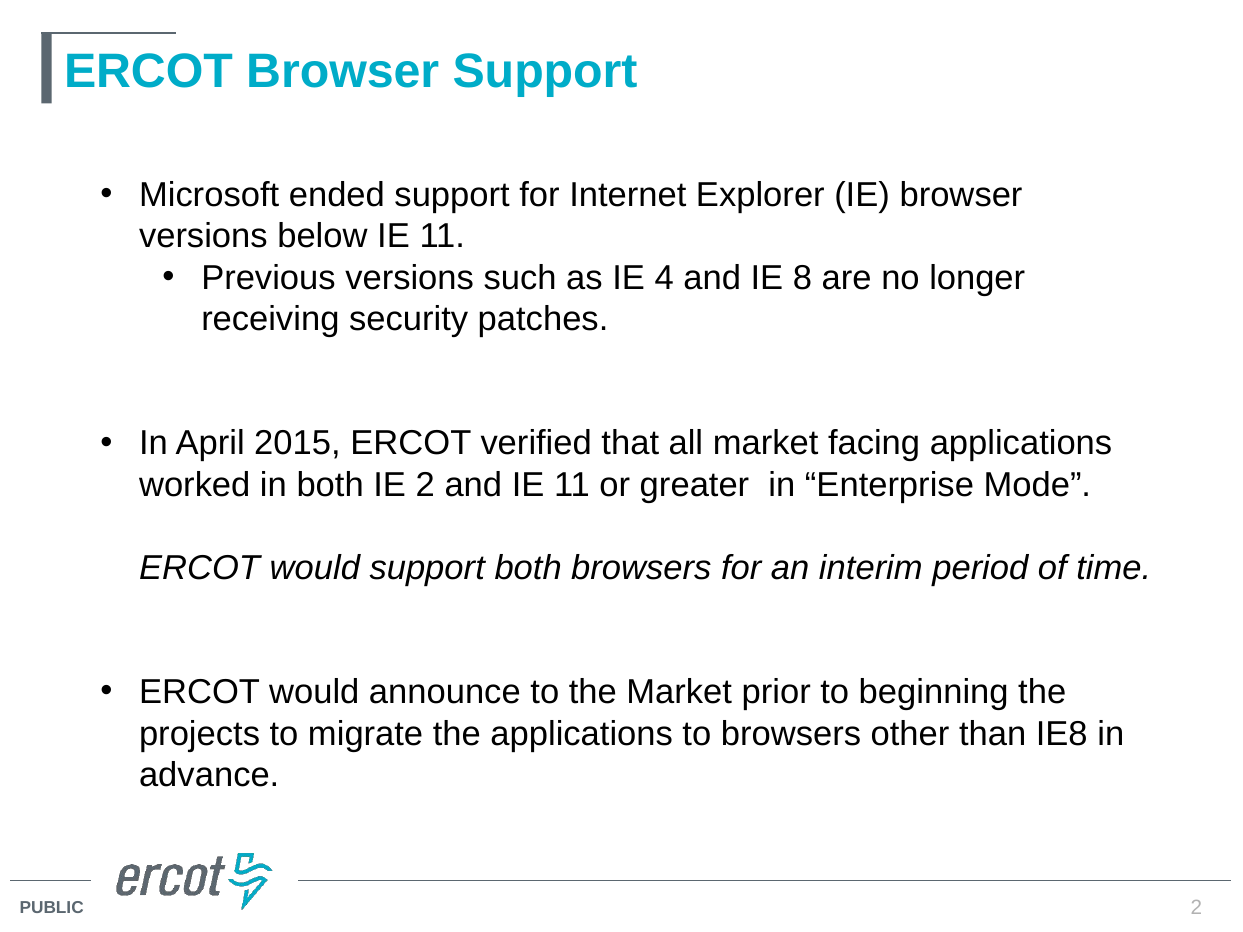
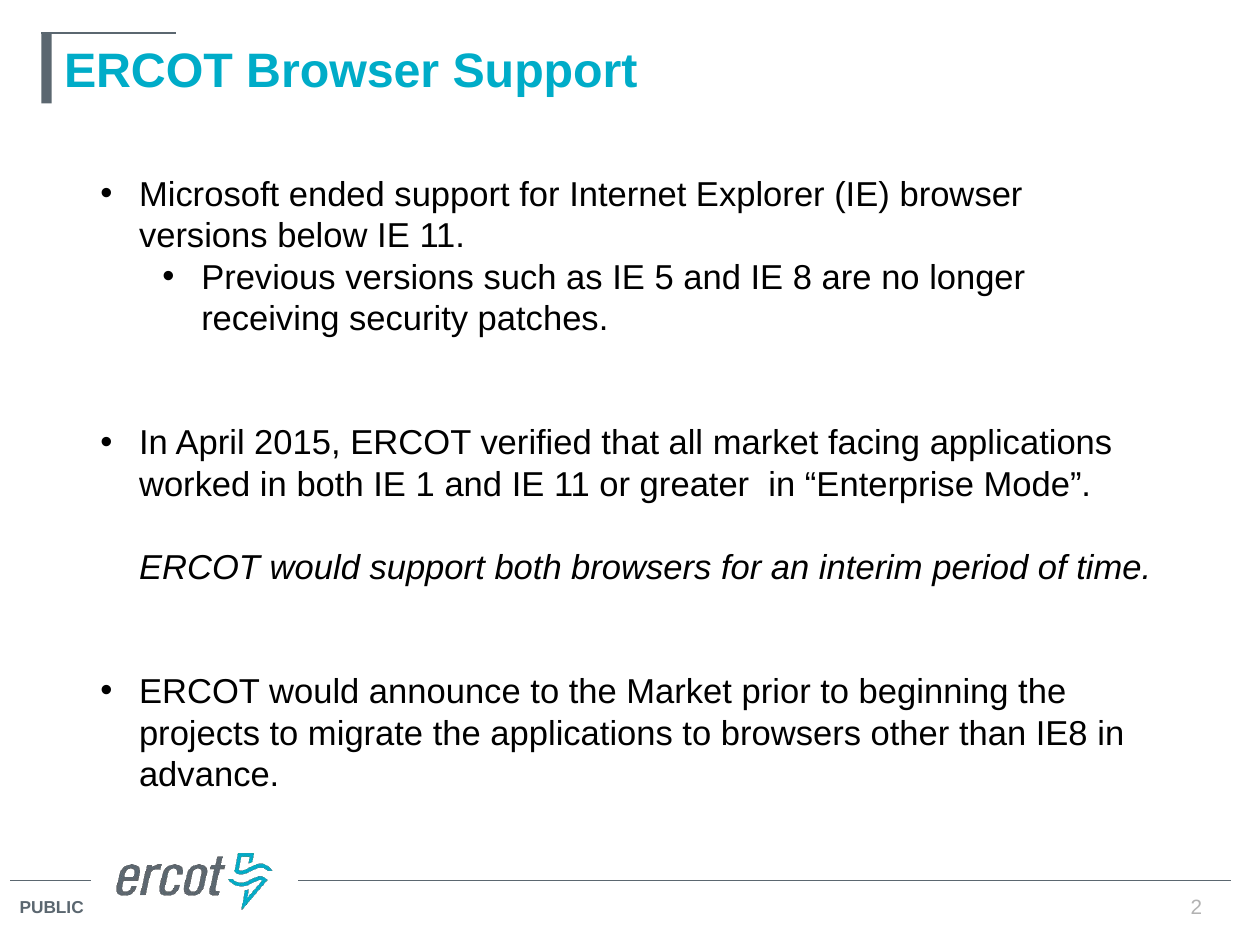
4: 4 -> 5 (664, 278)
IE 2: 2 -> 1 (425, 485)
